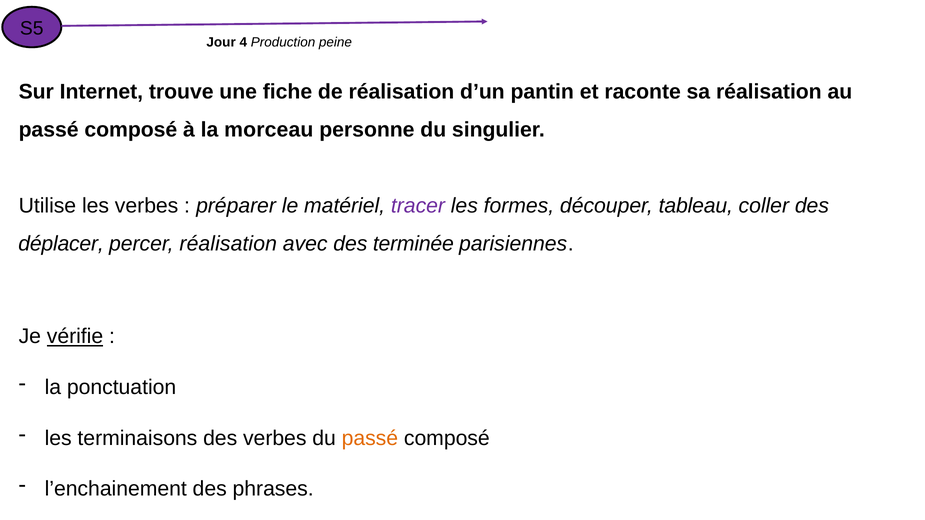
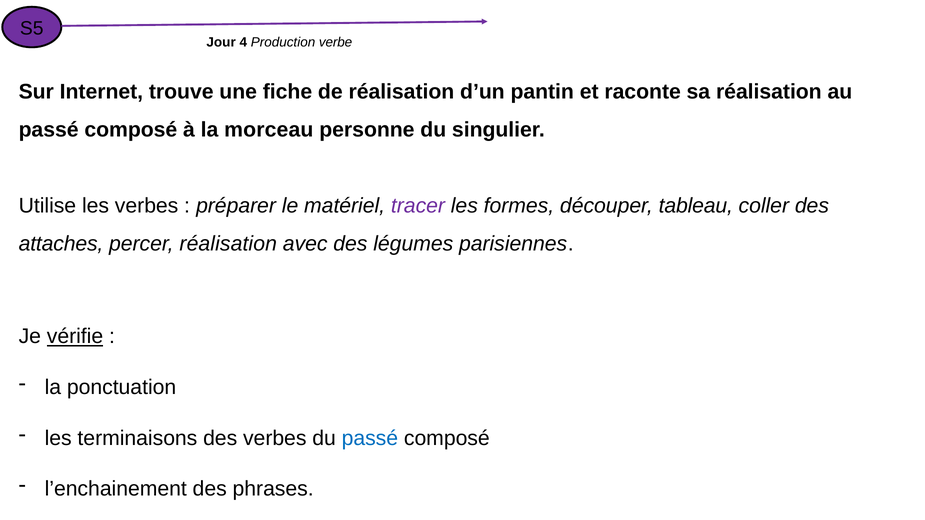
peine: peine -> verbe (336, 42)
déplacer: déplacer -> attaches (61, 244)
terminée: terminée -> légumes (413, 244)
passé colour: orange -> blue (370, 438)
